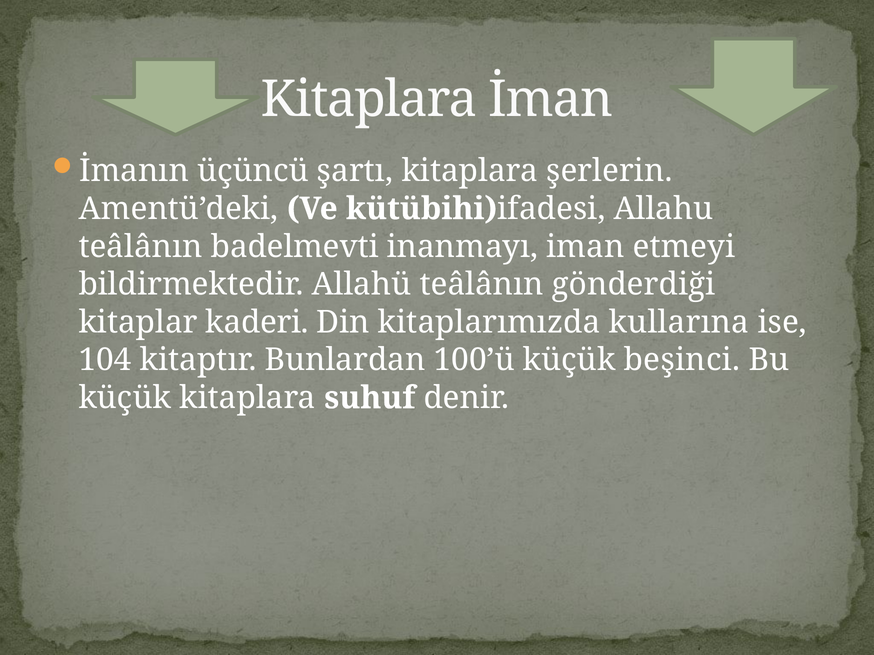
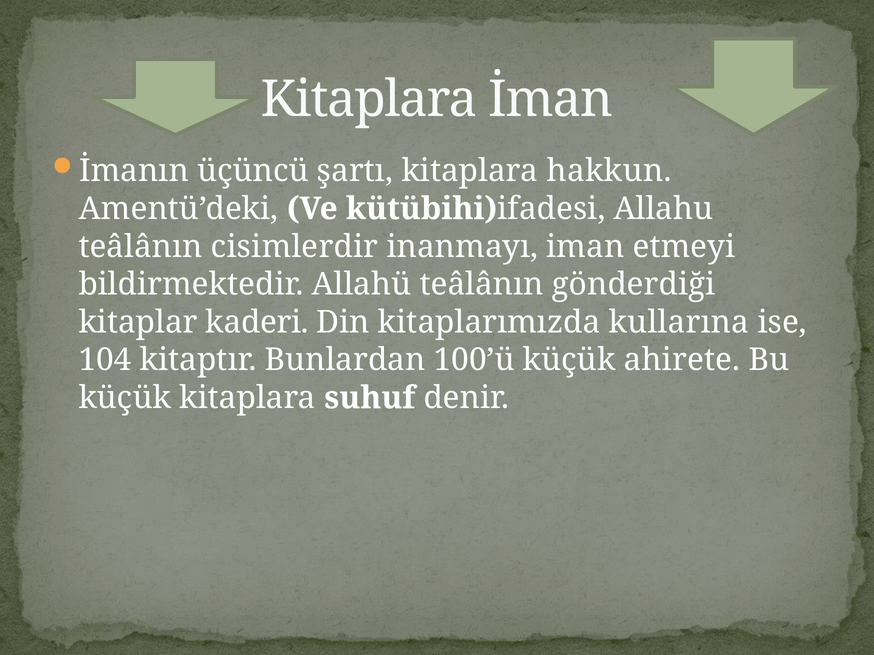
şerlerin: şerlerin -> hakkun (609, 171)
badelmevti: badelmevti -> cisimlerdir (295, 247)
beşinci: beşinci -> ahirete (682, 360)
